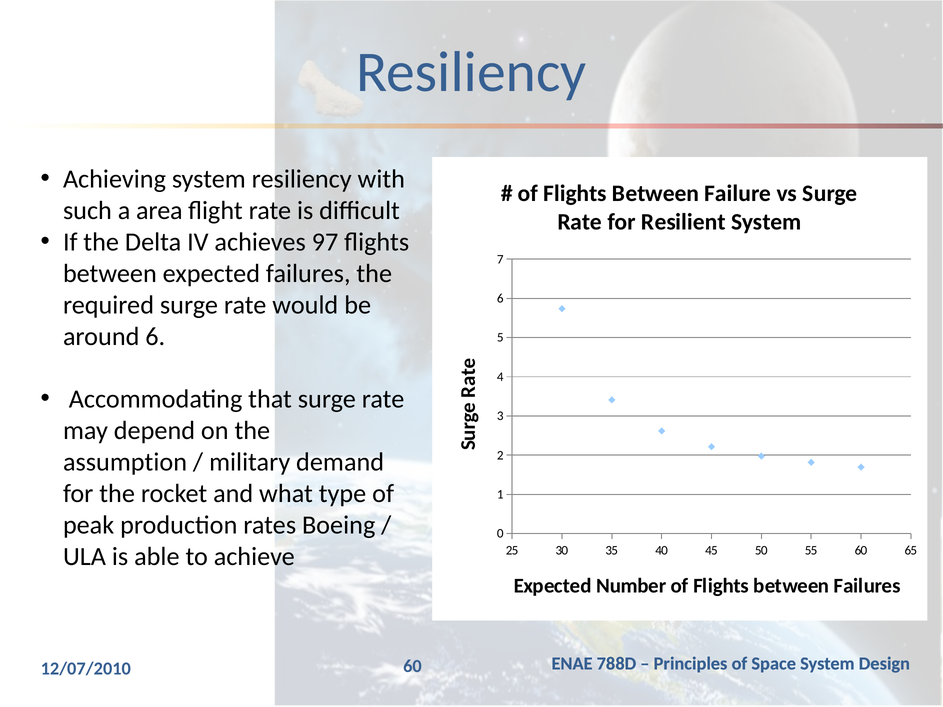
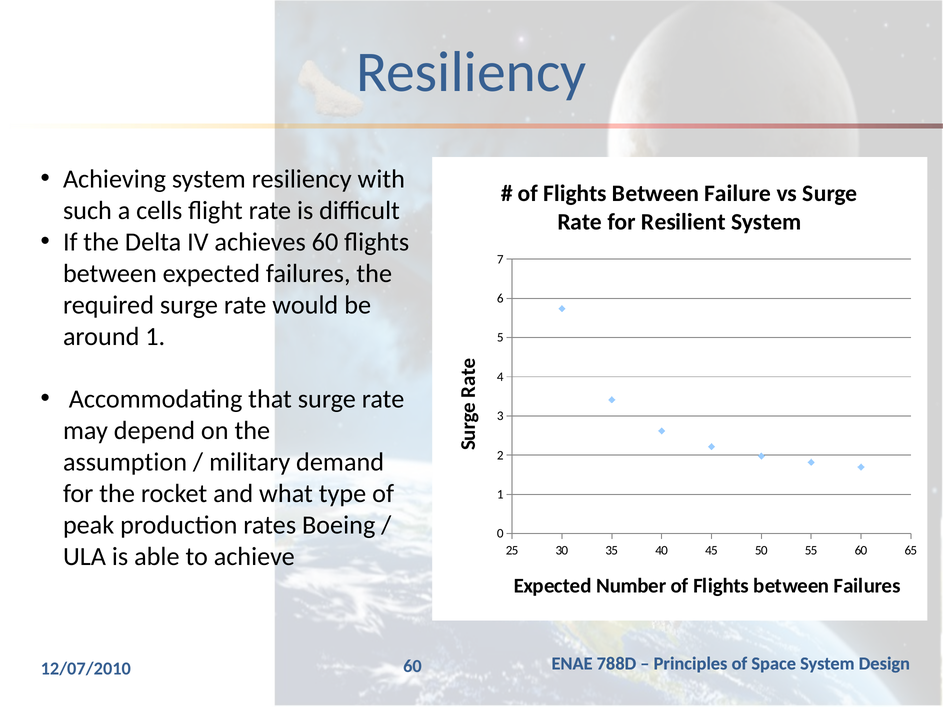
area: area -> cells (159, 211)
achieves 97: 97 -> 60 (325, 242)
around 6: 6 -> 1 (155, 337)
